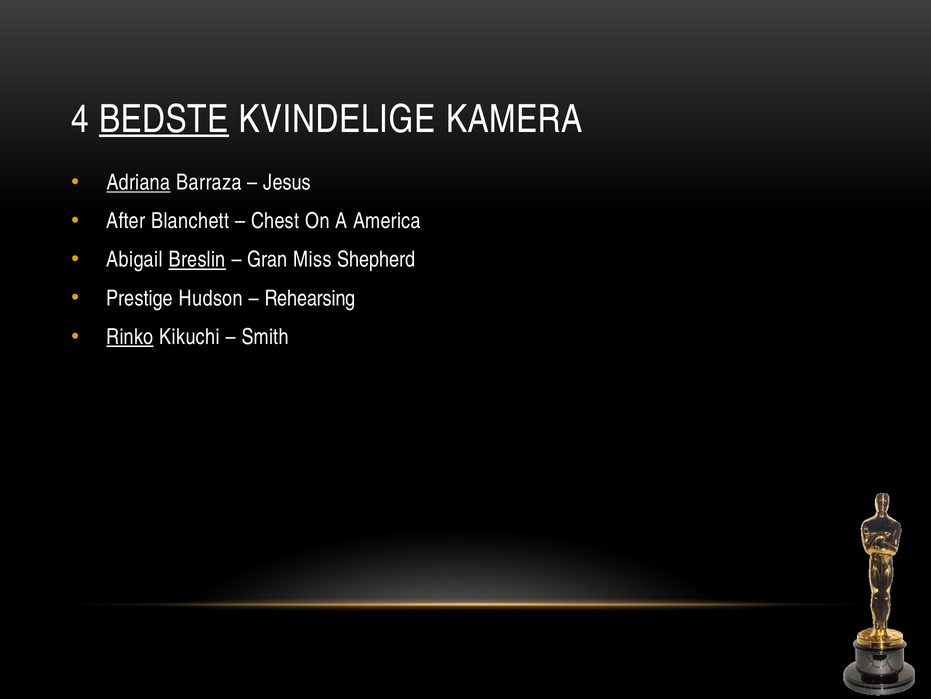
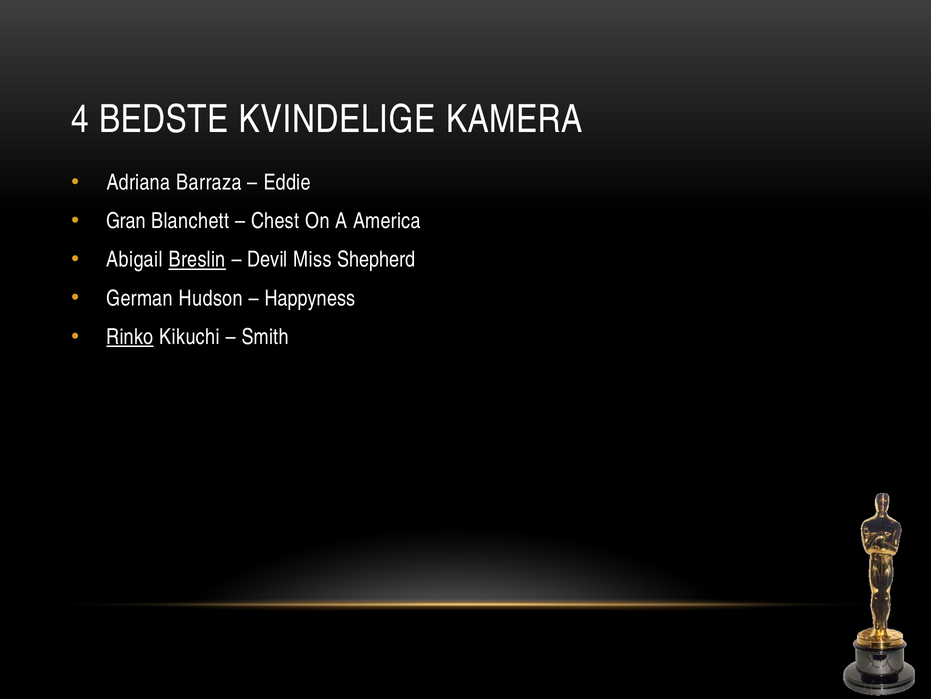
BEDSTE underline: present -> none (164, 119)
Adriana underline: present -> none (138, 182)
Jesus: Jesus -> Eddie (287, 182)
After: After -> Gran (126, 221)
Gran: Gran -> Devil (267, 259)
Prestige: Prestige -> German (140, 298)
Rehearsing: Rehearsing -> Happyness (310, 298)
